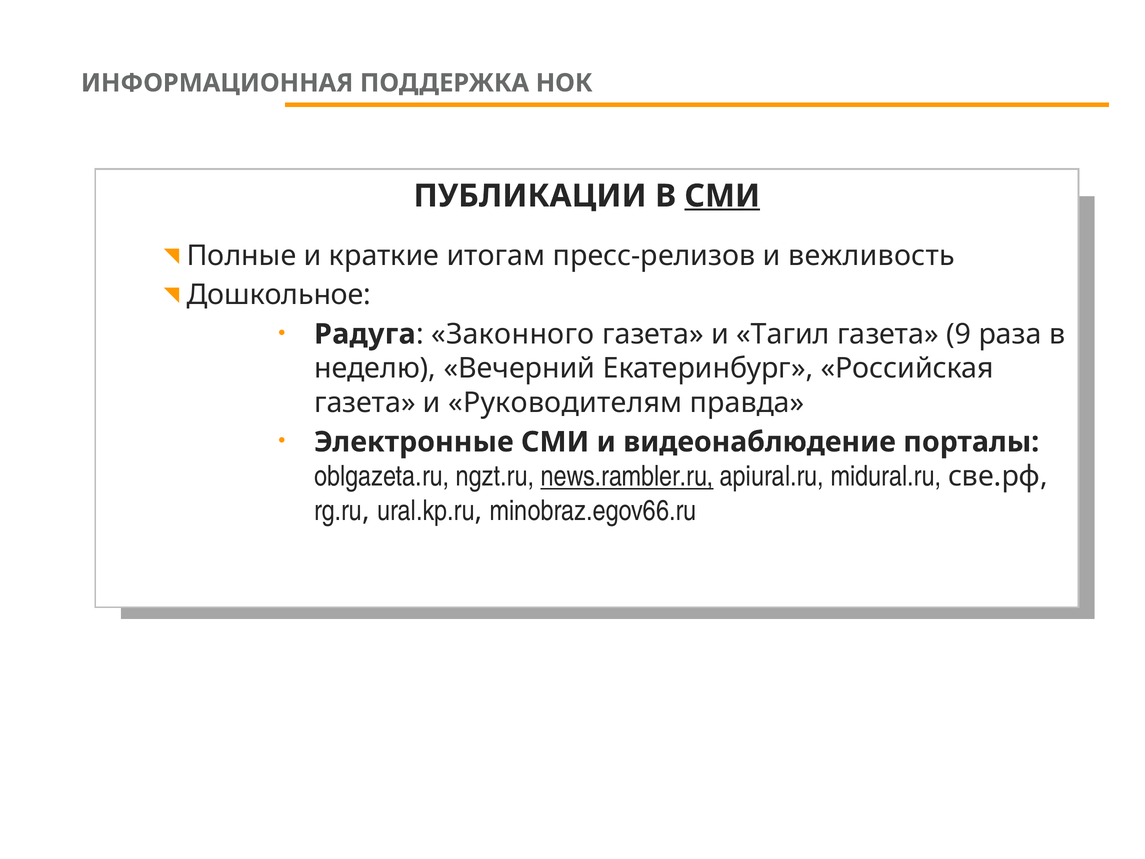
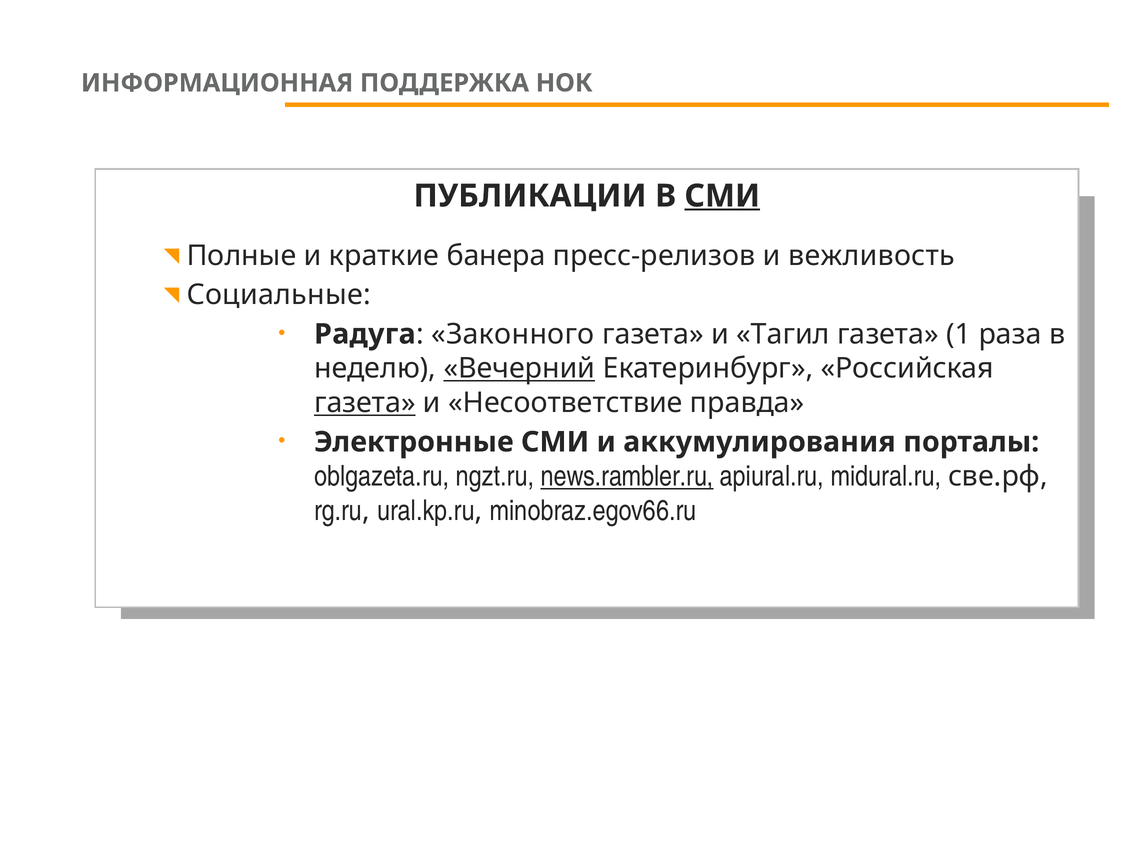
итогам: итогам -> банера (496, 256)
Дошкольное: Дошкольное -> Социальные (279, 295)
9: 9 -> 1 (959, 334)
Вечерний underline: none -> present (519, 368)
газета underline: none -> present (365, 403)
Руководителям: Руководителям -> Несоответствие (565, 403)
видеонаблюдение: видеонаблюдение -> аккумулирования (759, 442)
